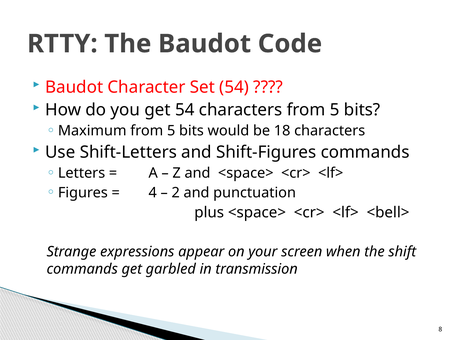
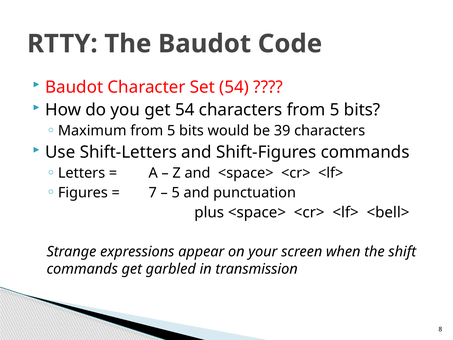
18: 18 -> 39 (282, 131)
4: 4 -> 7 (153, 192)
2: 2 -> 5 (176, 192)
